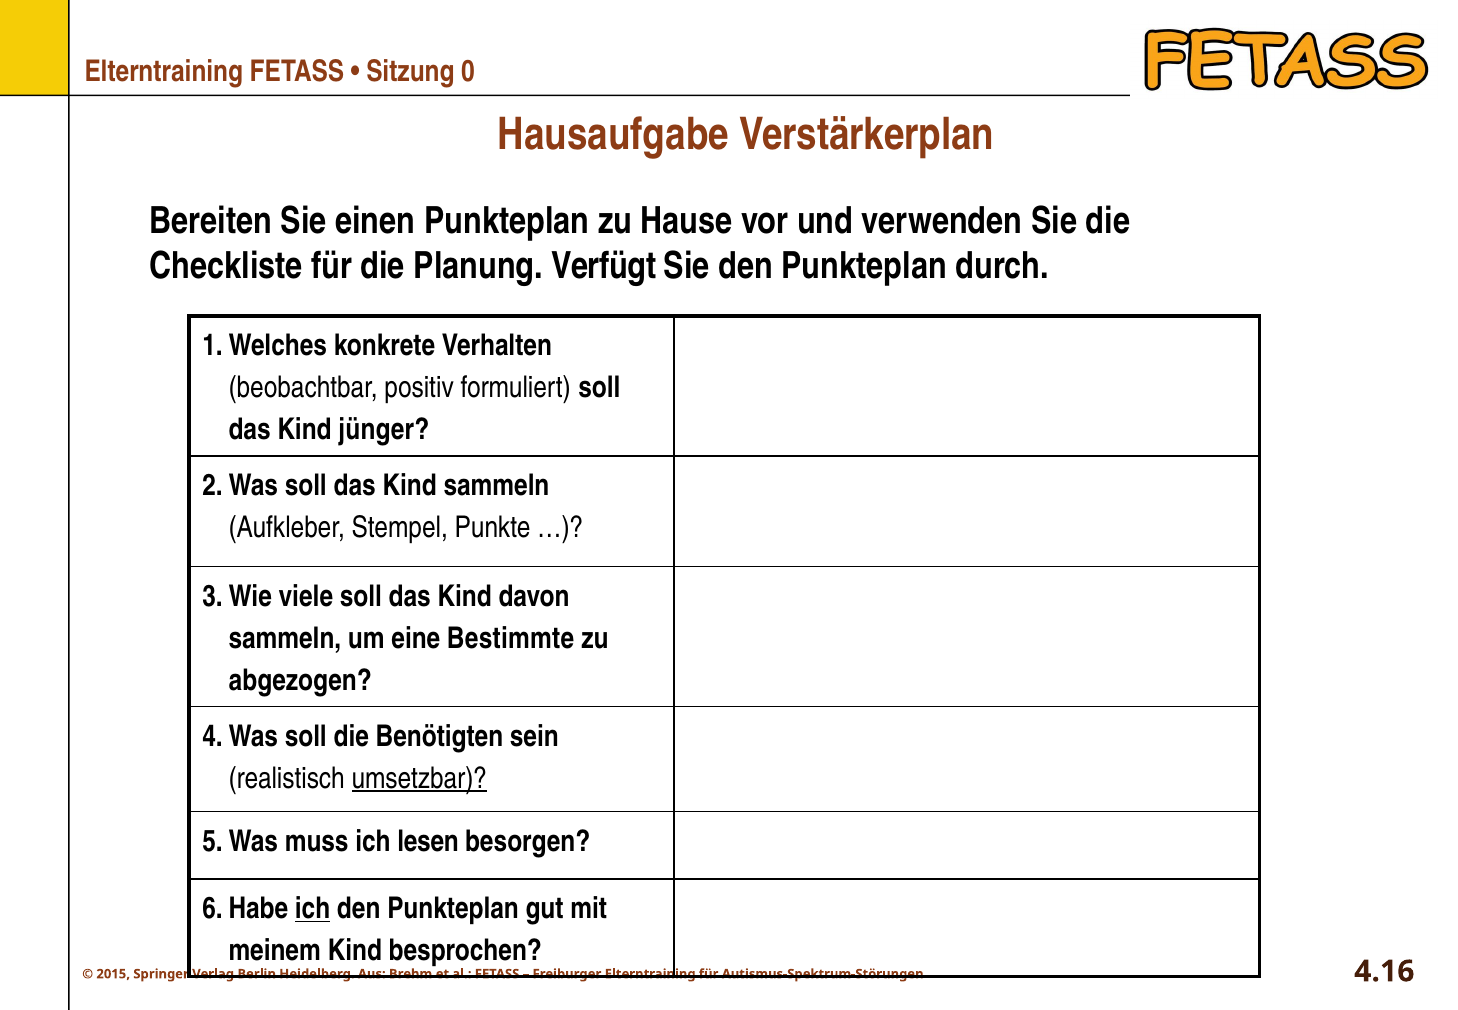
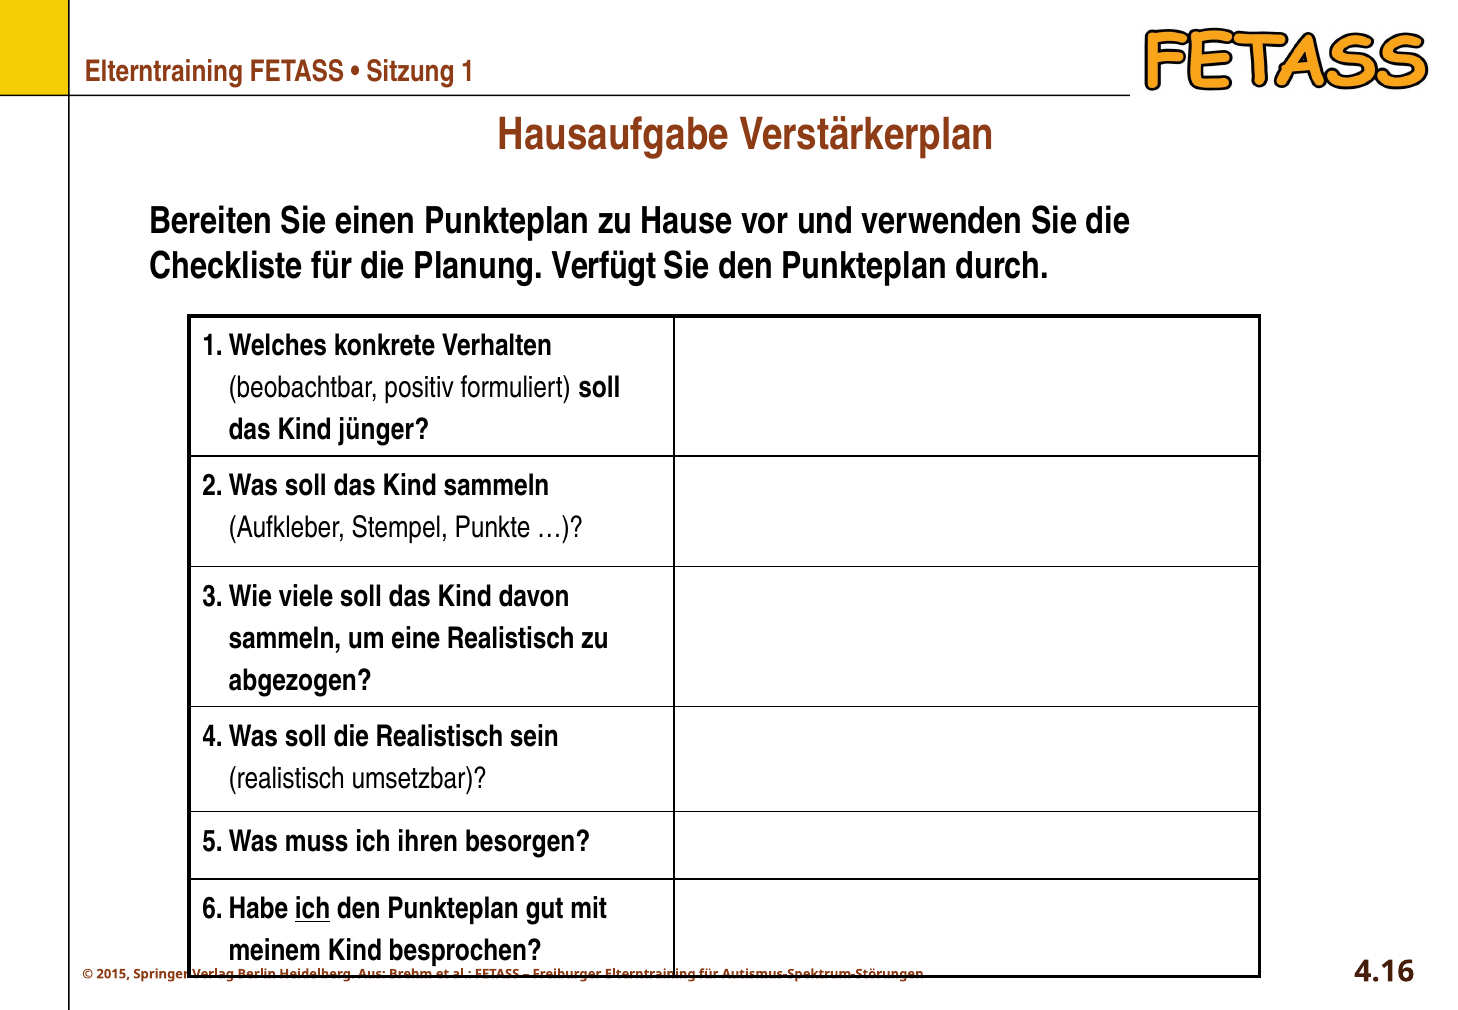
0: 0 -> 1 (468, 72)
eine Bestimmte: Bestimmte -> Realistisch (511, 638)
die Benötigten: Benötigten -> Realistisch (440, 736)
umsetzbar underline: present -> none (419, 778)
lesen: lesen -> ihren (428, 841)
